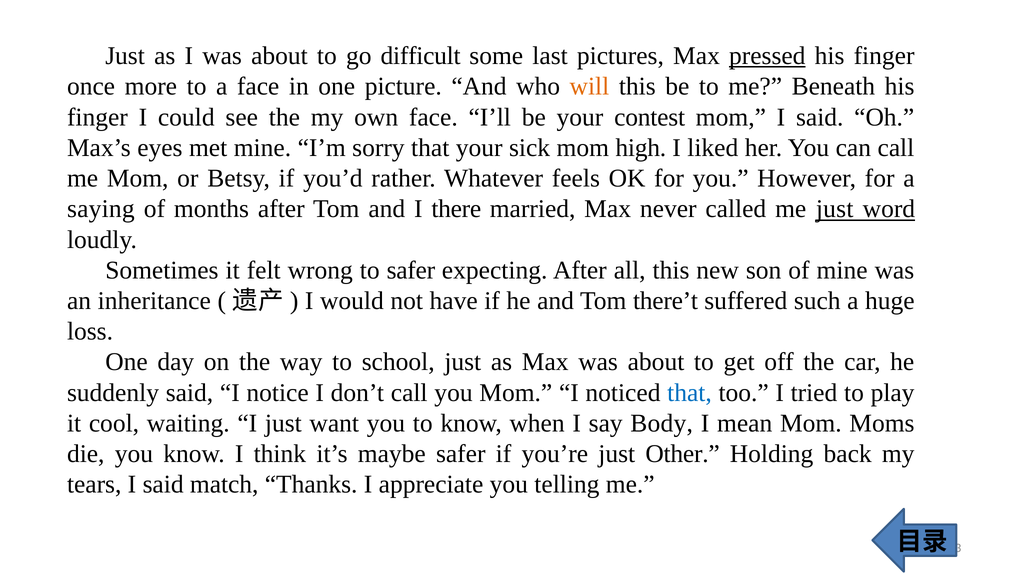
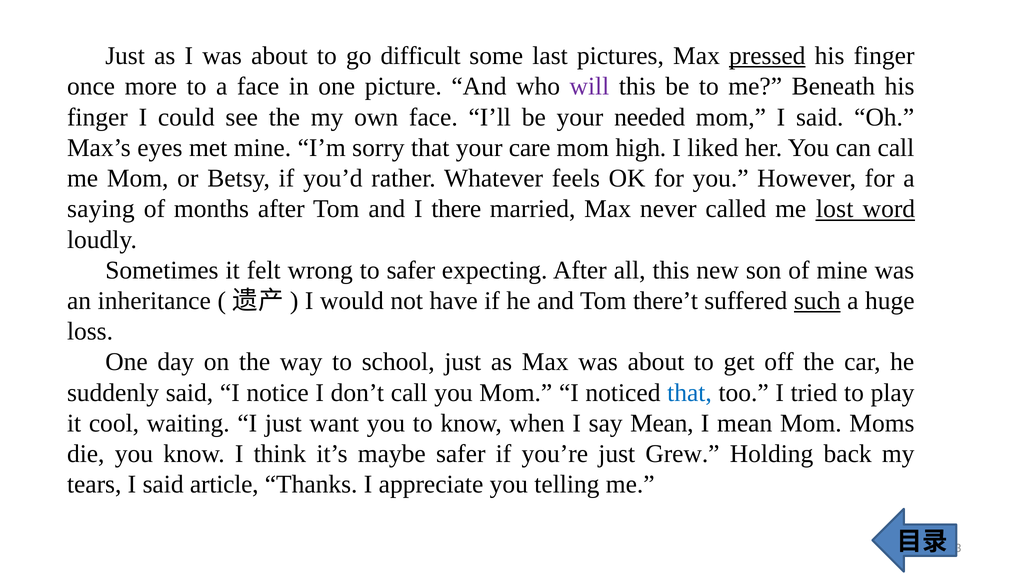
will colour: orange -> purple (589, 86)
contest: contest -> needed (650, 117)
sick: sick -> care (530, 148)
me just: just -> lost (835, 209)
such underline: none -> present (817, 301)
say Body: Body -> Mean (662, 423)
Other: Other -> Grew (682, 454)
match: match -> article (224, 484)
